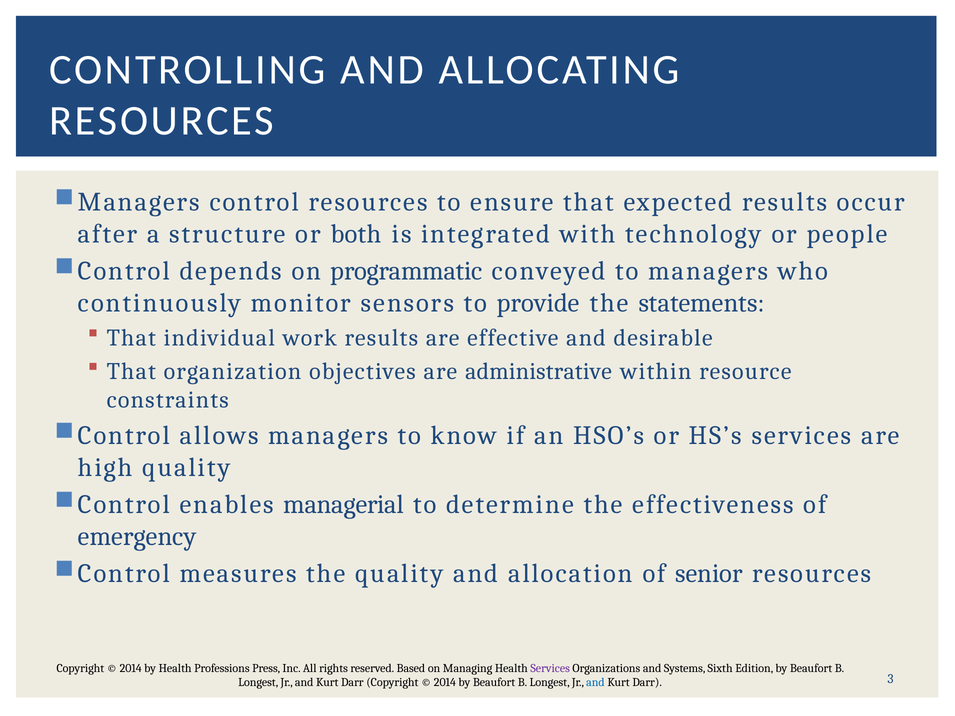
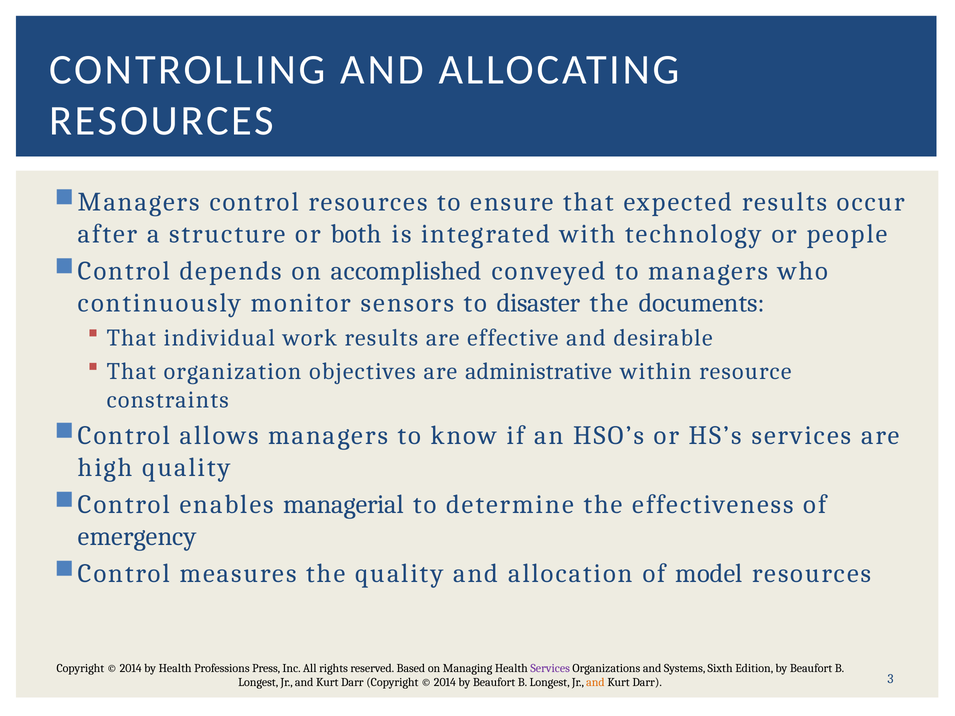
programmatic: programmatic -> accomplished (406, 271)
provide: provide -> disaster (538, 303)
statements: statements -> documents (702, 303)
senior: senior -> model (709, 574)
and colour: blue -> orange (595, 683)
